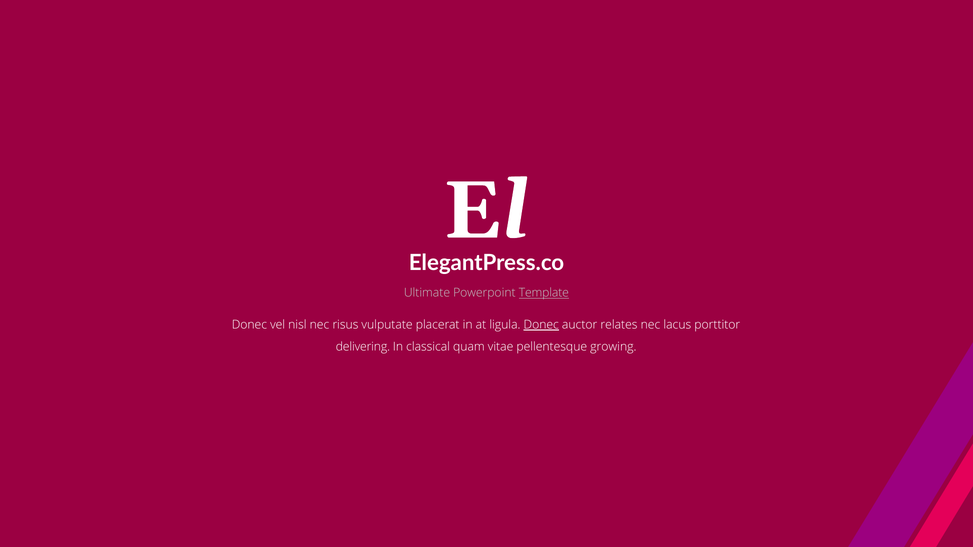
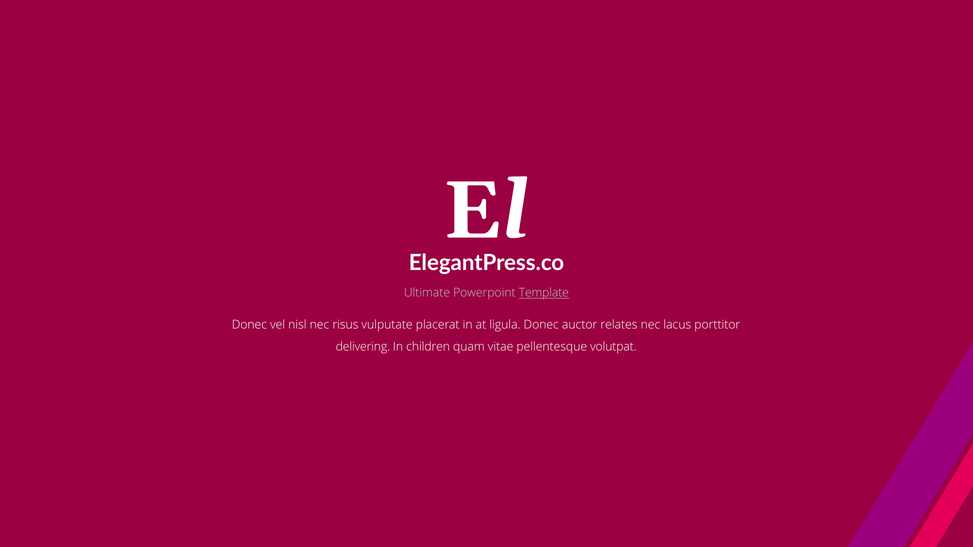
Donec underline: present -> none (541, 325)
classical: classical -> children (428, 347)
growing: growing -> volutpat (613, 347)
